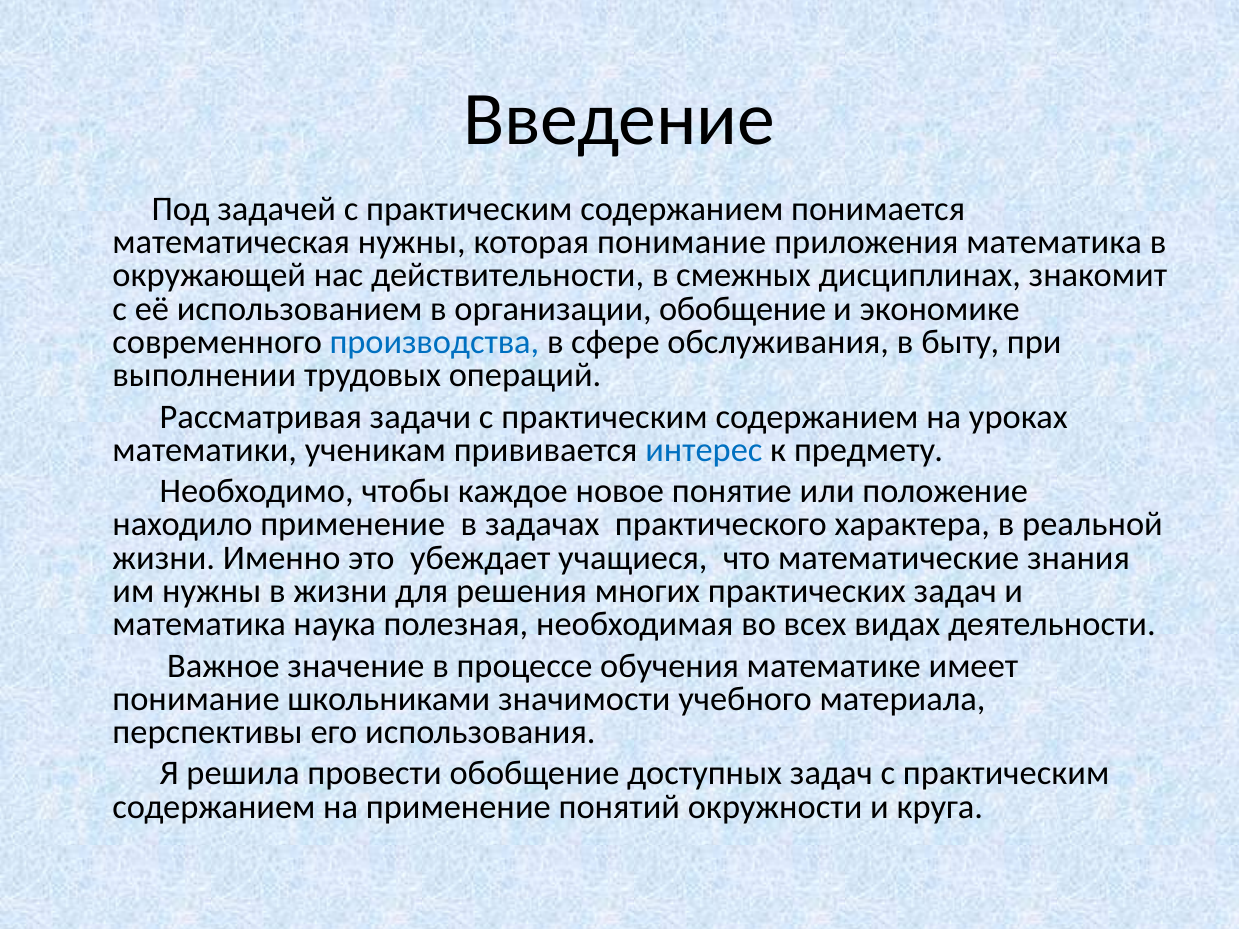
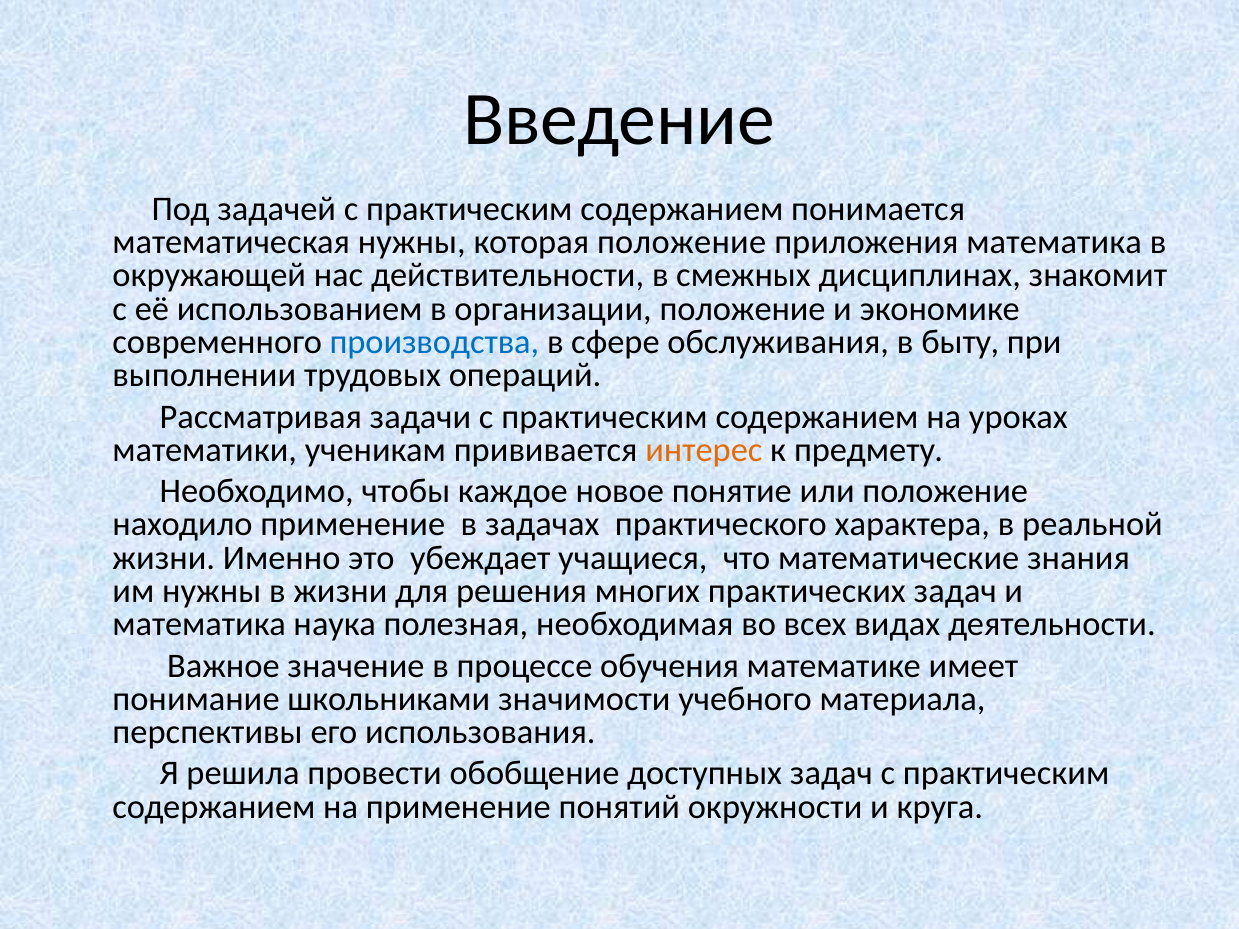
которая понимание: понимание -> положение (682, 243)
организации обобщение: обобщение -> положение (743, 309)
интерес colour: blue -> orange (704, 450)
